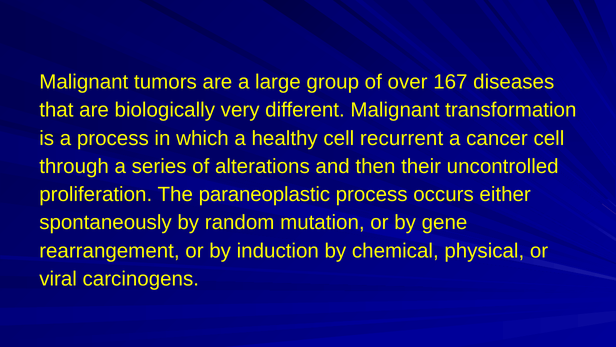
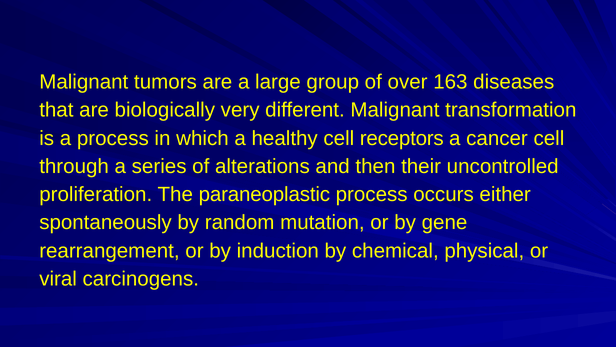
167: 167 -> 163 (450, 82)
recurrent: recurrent -> receptors (402, 138)
